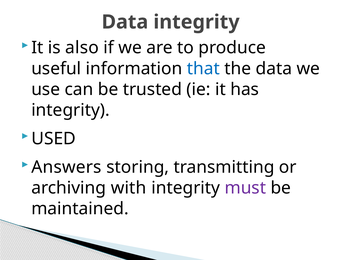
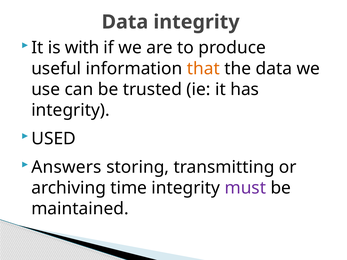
also: also -> with (82, 48)
that colour: blue -> orange (203, 69)
with: with -> time (129, 188)
